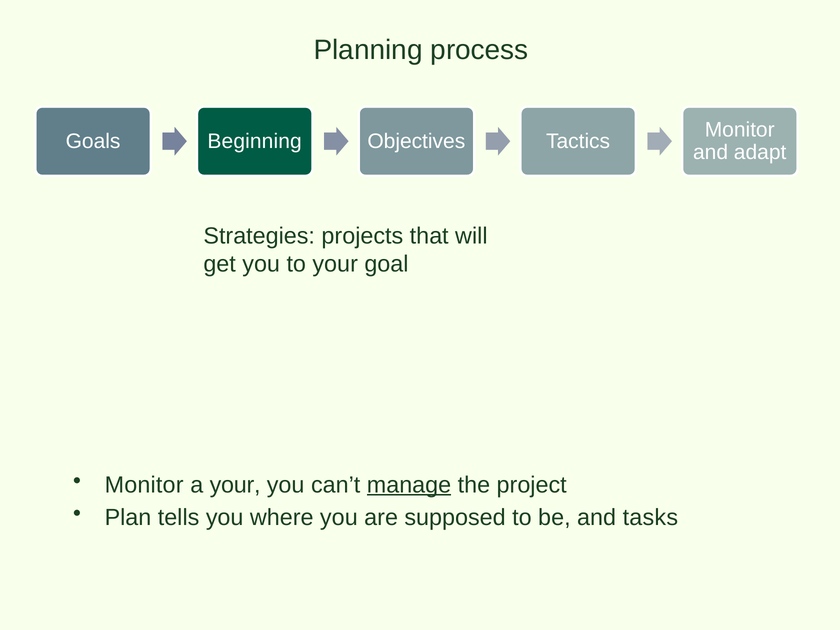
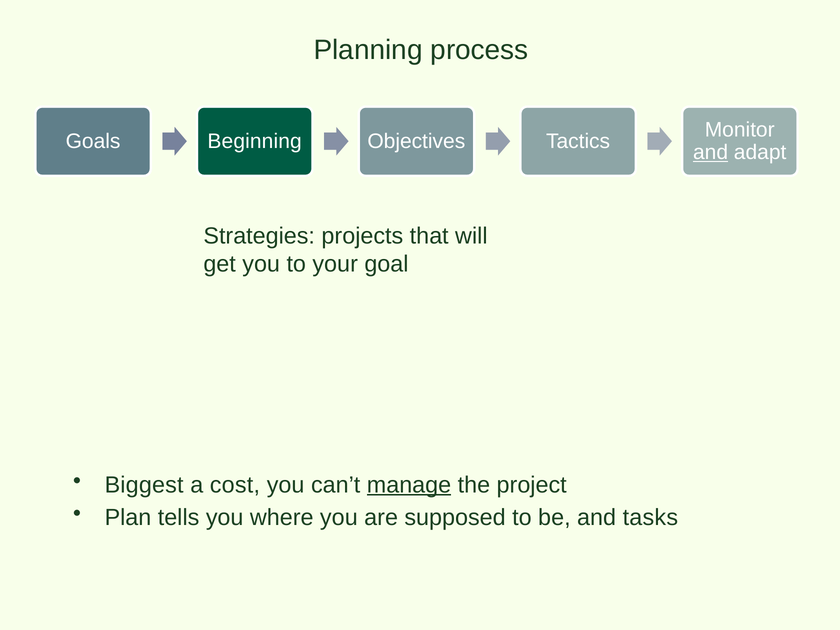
and underline: none -> present (711, 152)
Monitor: Monitor -> Biggest (144, 485)
a your: your -> cost (235, 485)
